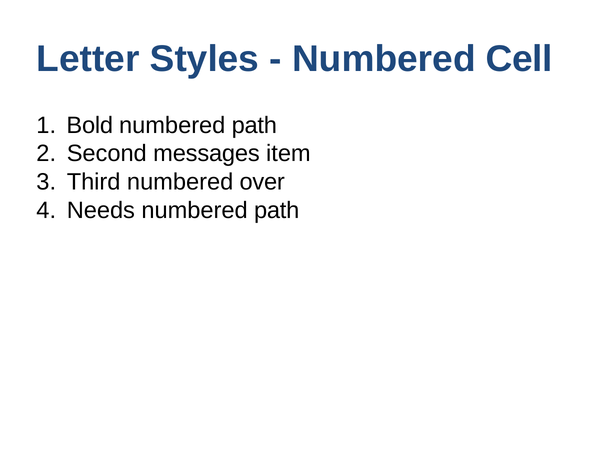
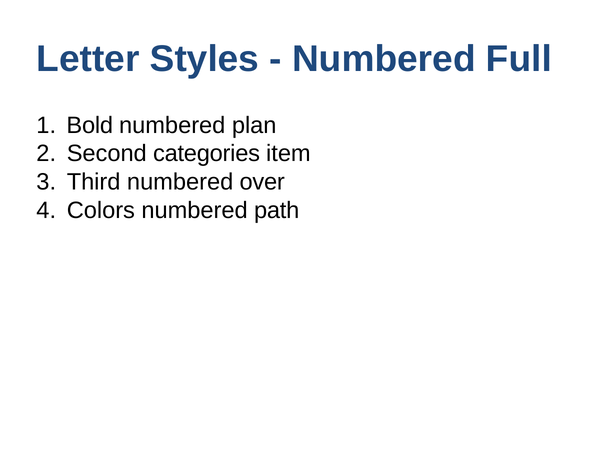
Cell: Cell -> Full (519, 59)
path: path -> plan (254, 125)
messages: messages -> categories (207, 154)
Needs: Needs -> Colors (101, 210)
